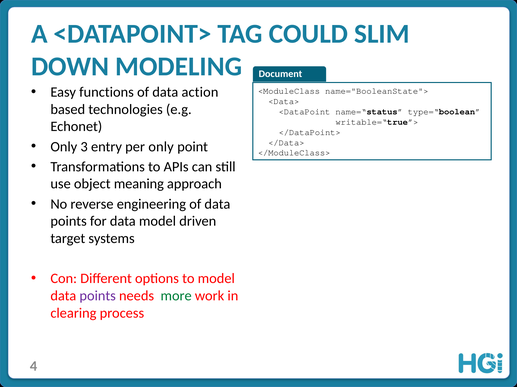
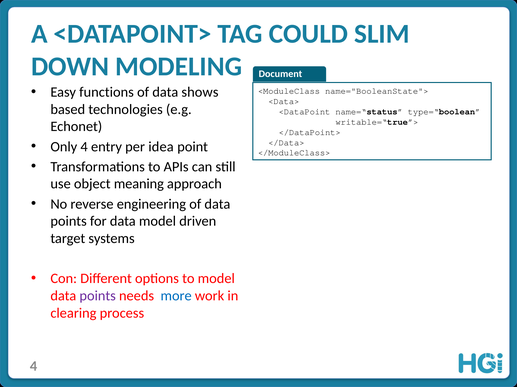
action: action -> shows (200, 92)
3: 3 -> 4 (84, 147)
per only: only -> idea (161, 147)
more colour: green -> blue (176, 296)
